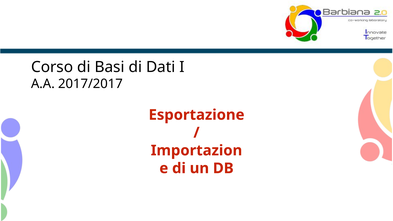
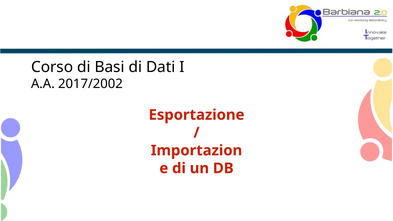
2017/2017: 2017/2017 -> 2017/2002 (90, 84)
